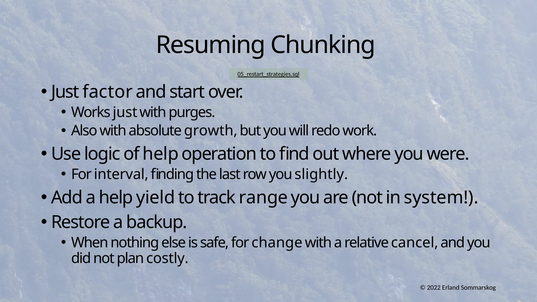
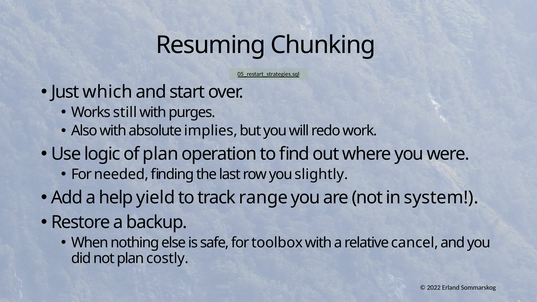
factor: factor -> which (108, 92)
Works just: just -> still (125, 112)
growth: growth -> implies (211, 131)
of help: help -> plan (161, 154)
interval: interval -> needed (121, 174)
change: change -> toolbox (277, 243)
